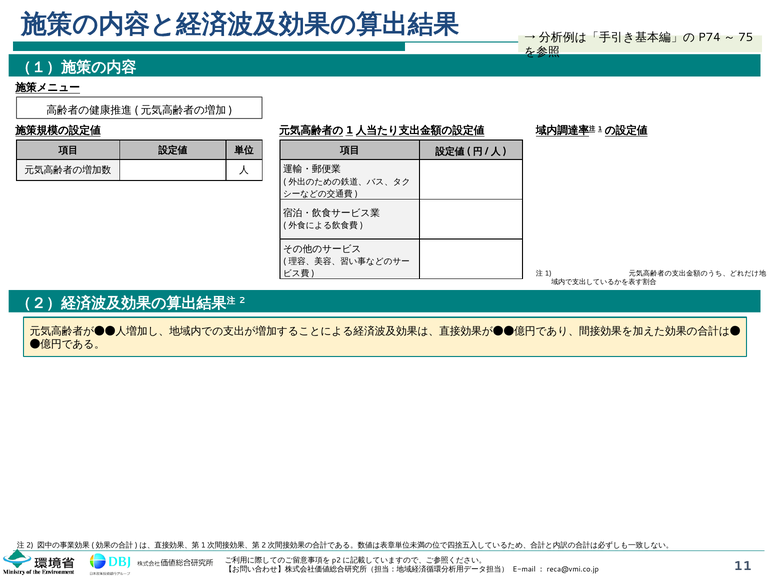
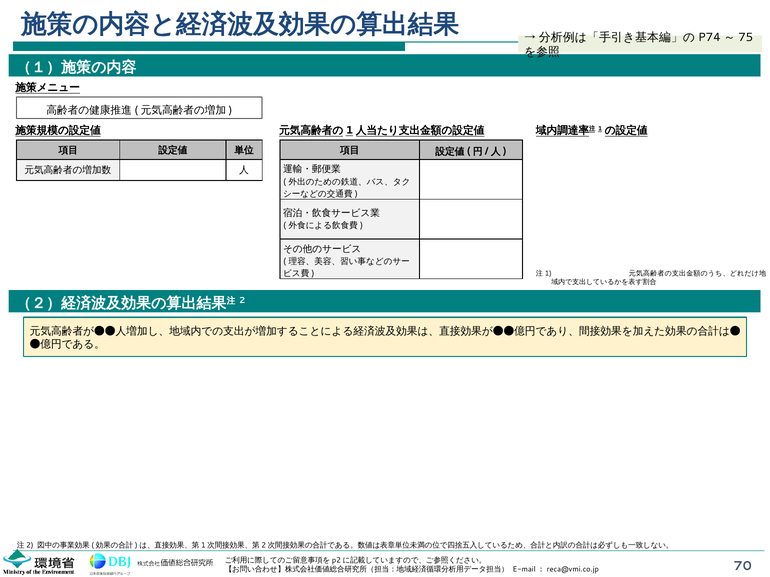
11: 11 -> 70 (743, 567)
